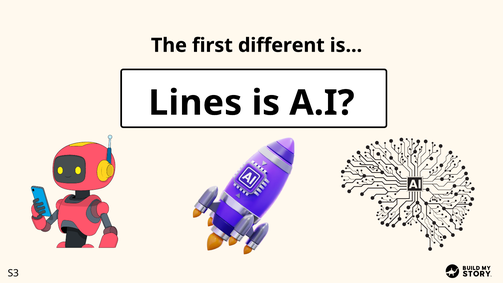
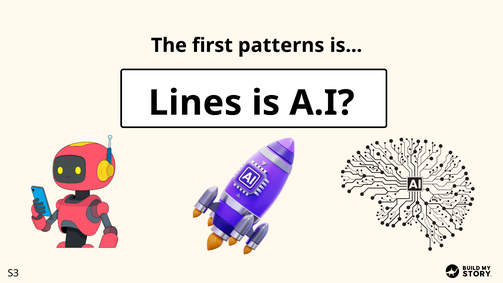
different: different -> patterns (281, 45)
